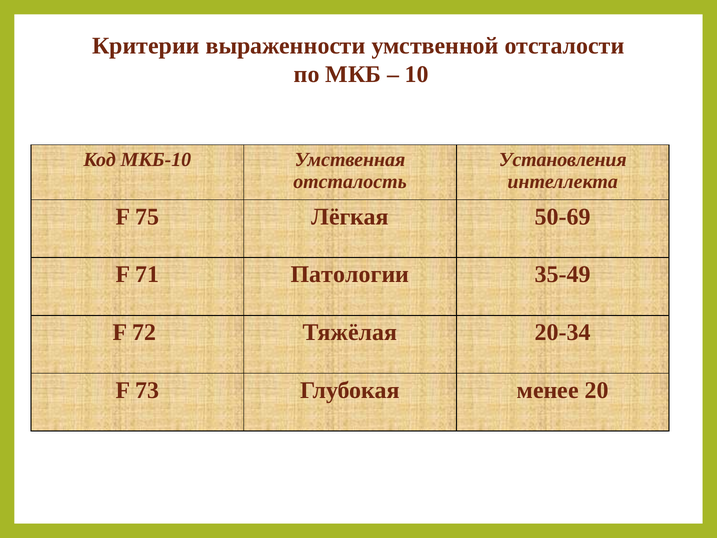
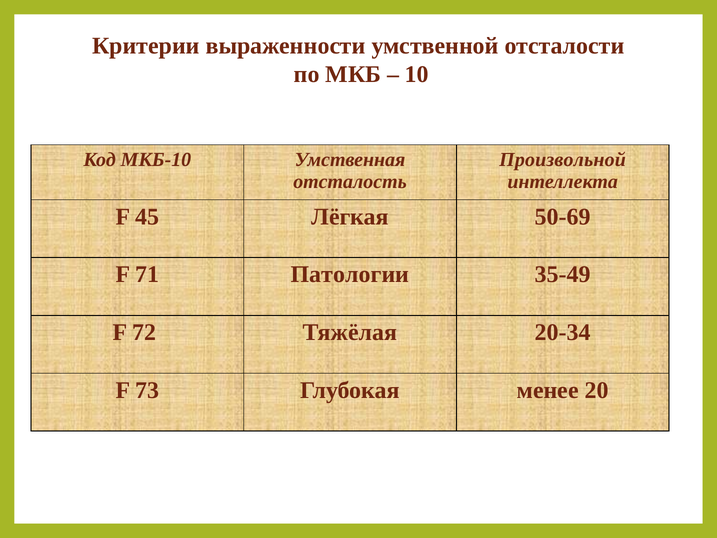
Установления: Установления -> Произвольной (563, 159)
75: 75 -> 45 (147, 217)
